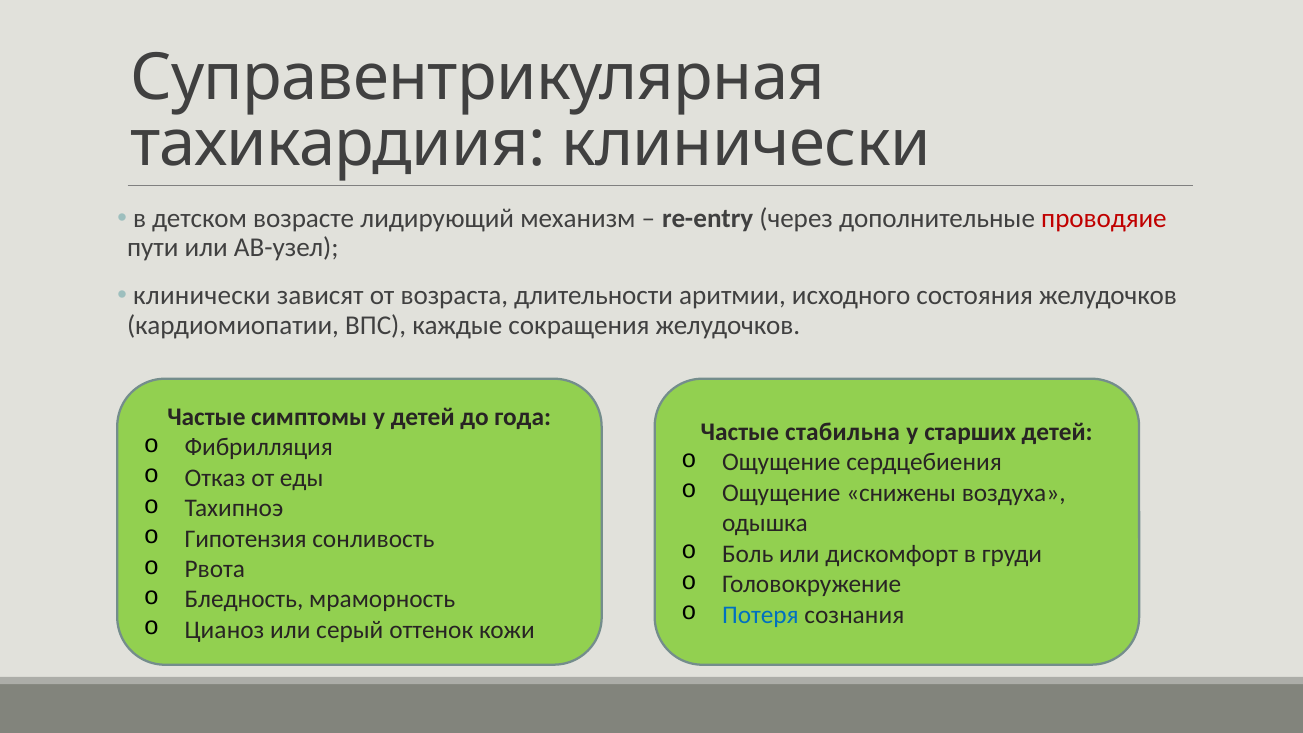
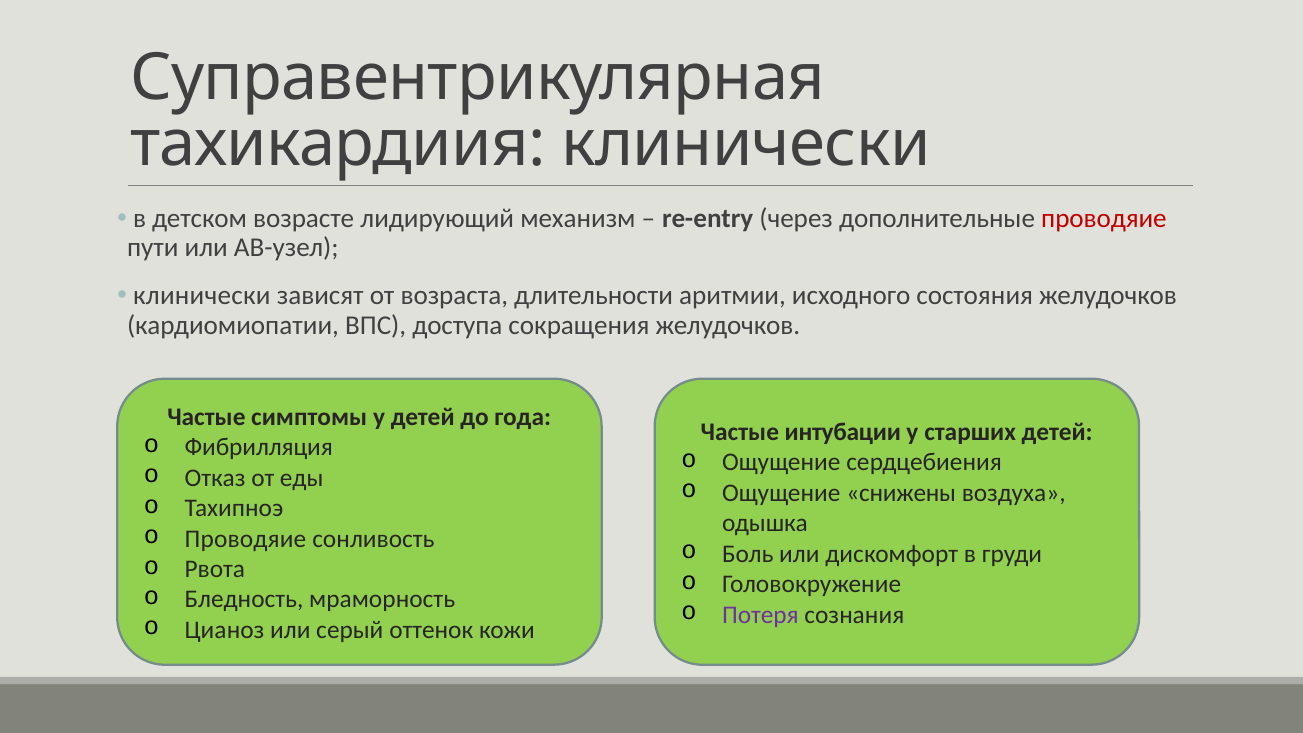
каждые: каждые -> доступа (457, 325)
стабильна: стабильна -> интубации (843, 432)
Гипотензия: Гипотензия -> Проводяие (246, 539)
Потеря colour: blue -> purple (760, 615)
